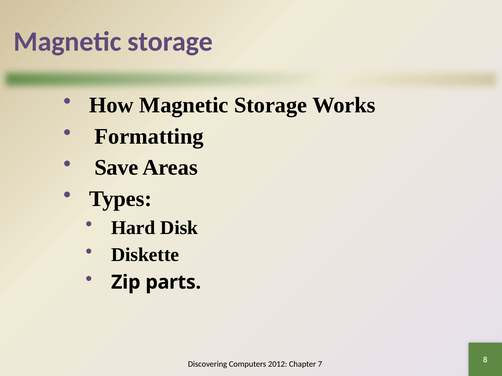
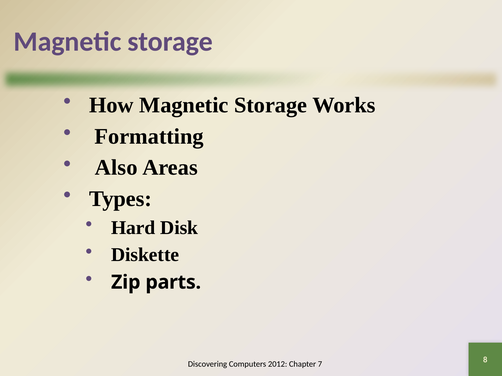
Save: Save -> Also (116, 168)
